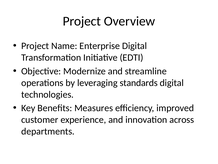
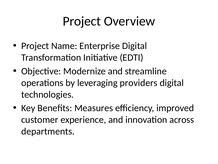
standards: standards -> providers (139, 83)
